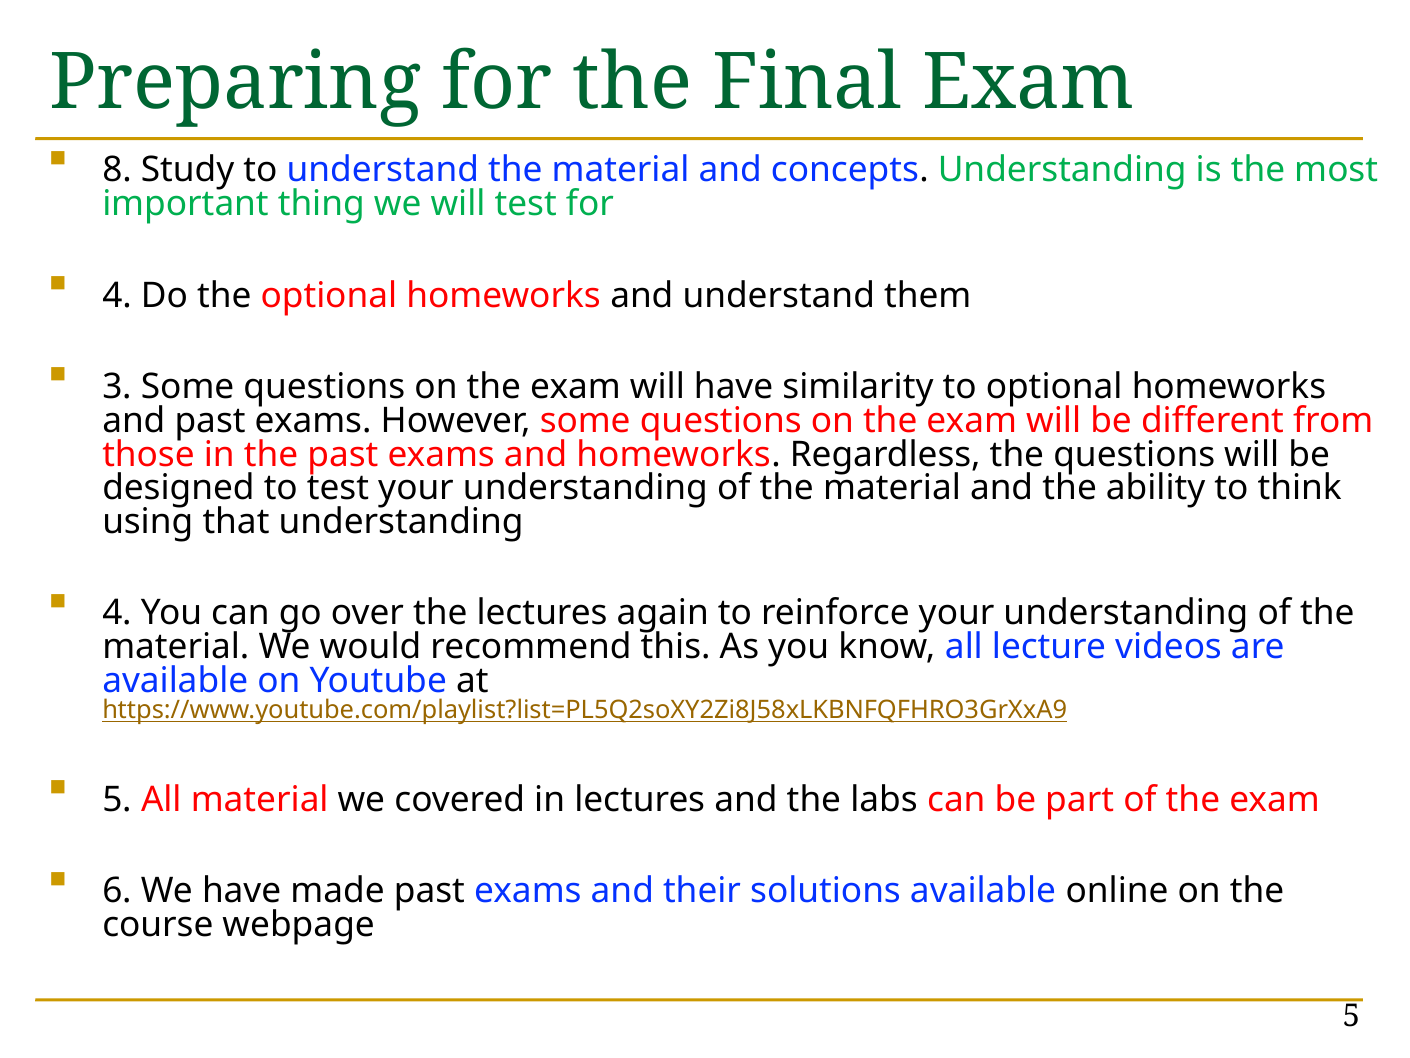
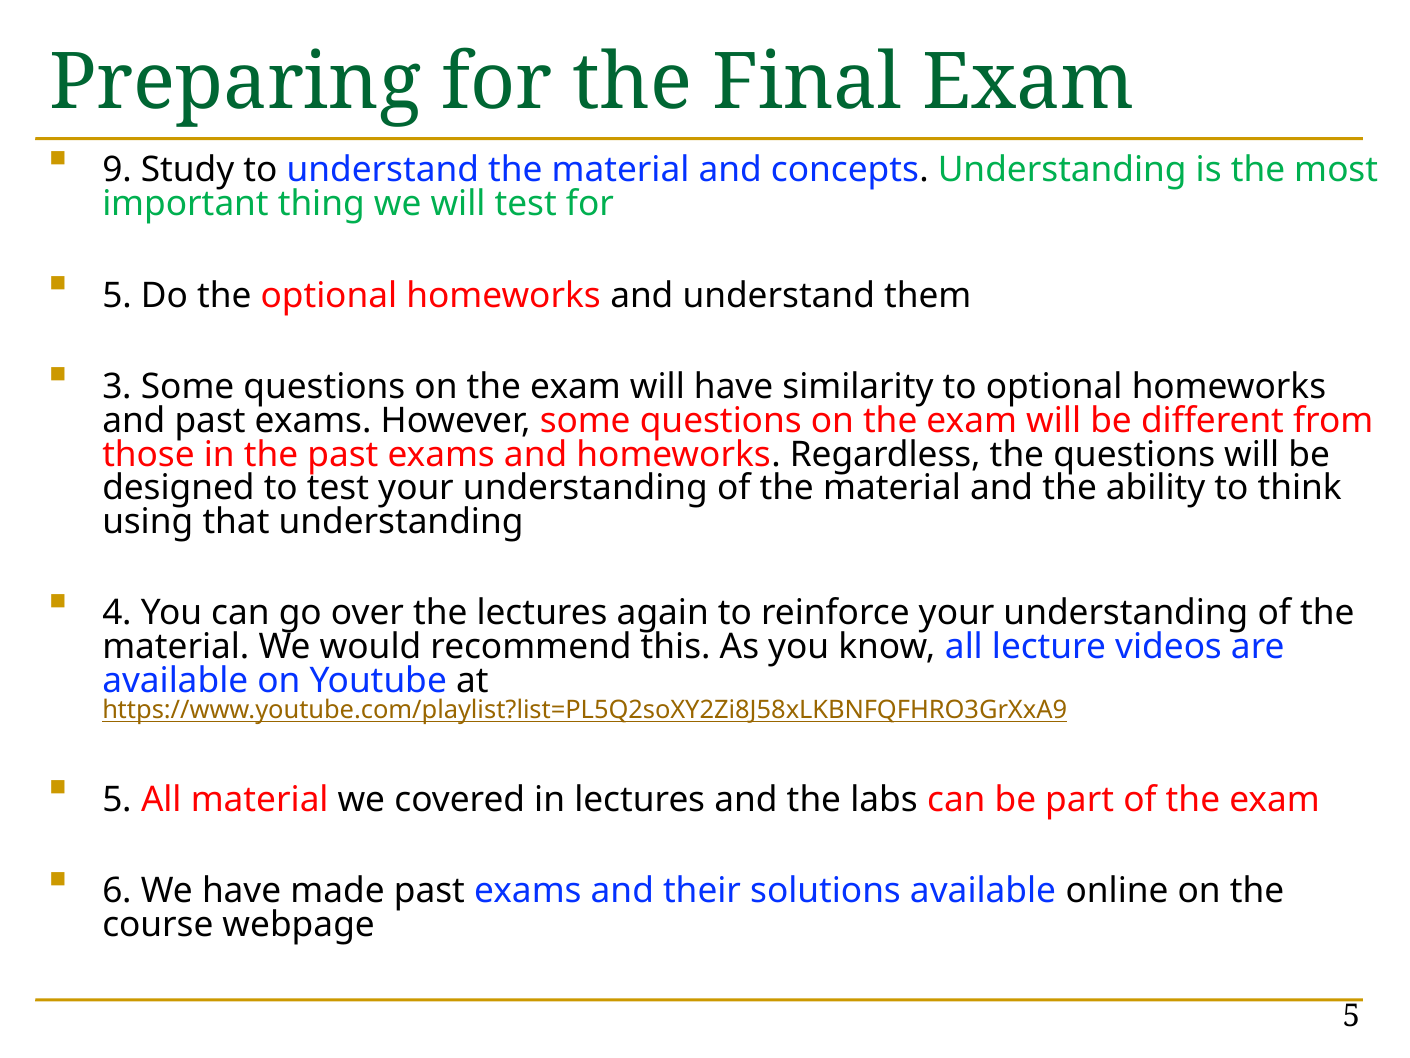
8: 8 -> 9 (117, 170)
4: 4 -> 5 (117, 295)
